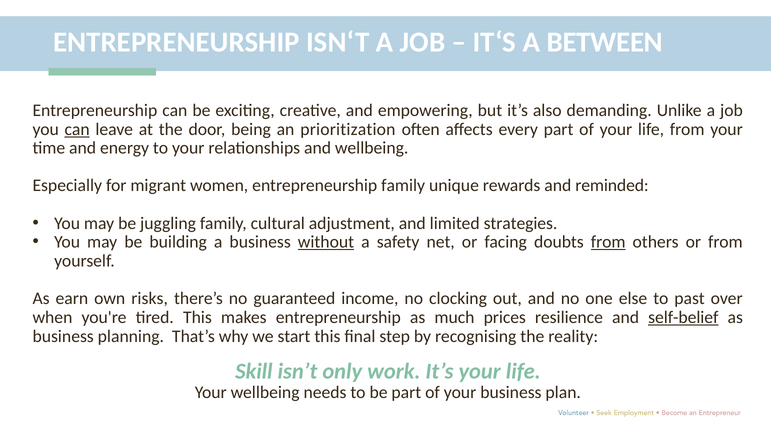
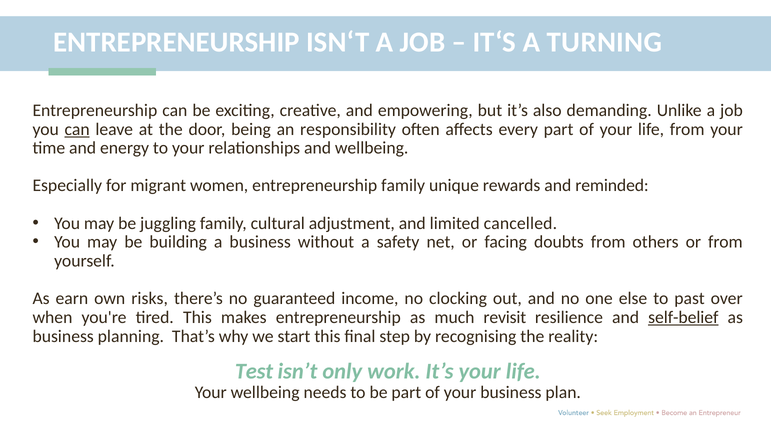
BETWEEN: BETWEEN -> TURNING (604, 42)
prioritization: prioritization -> responsibility (348, 129)
strategies: strategies -> cancelled (520, 223)
without underline: present -> none (326, 242)
from underline: present -> none (608, 242)
prices: prices -> revisit (505, 317)
Skill: Skill -> Test (254, 371)
